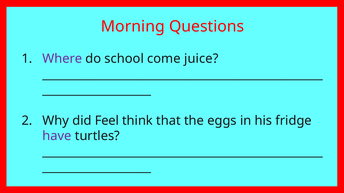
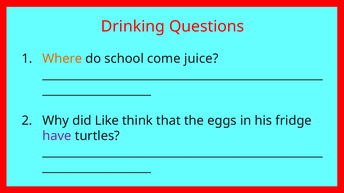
Morning: Morning -> Drinking (133, 26)
Where colour: purple -> orange (62, 59)
Feel: Feel -> Like (107, 121)
